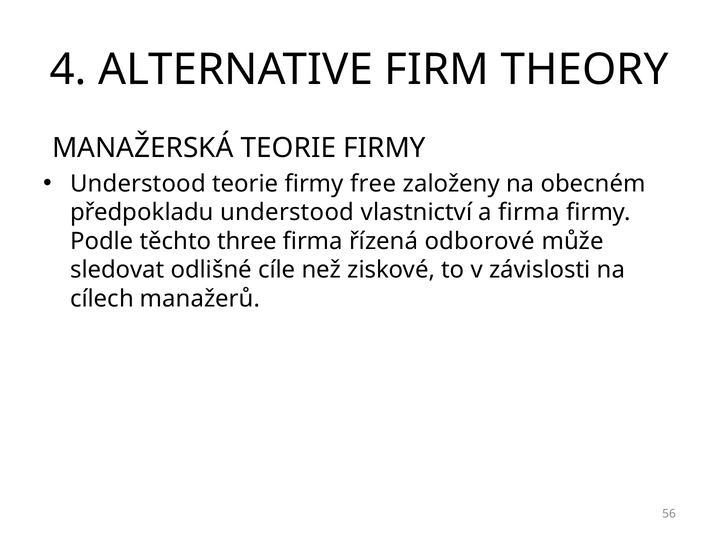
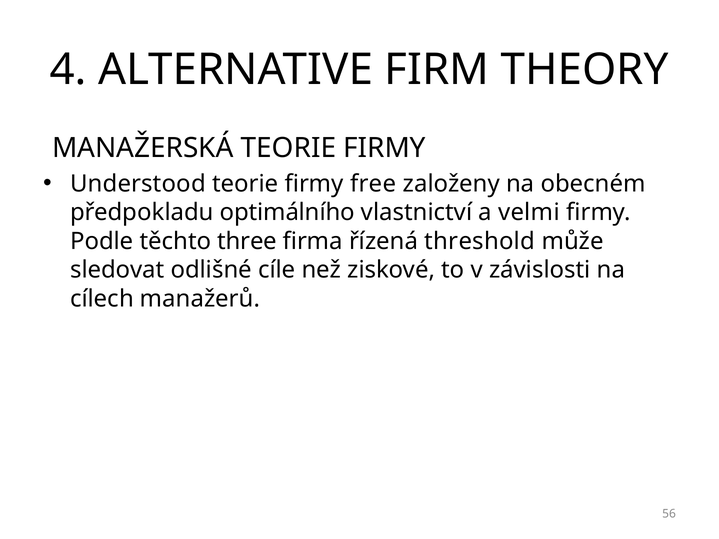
předpokladu understood: understood -> optimálního (287, 213)
a firma: firma -> velmi (529, 213)
odborové: odborové -> threshold (480, 241)
